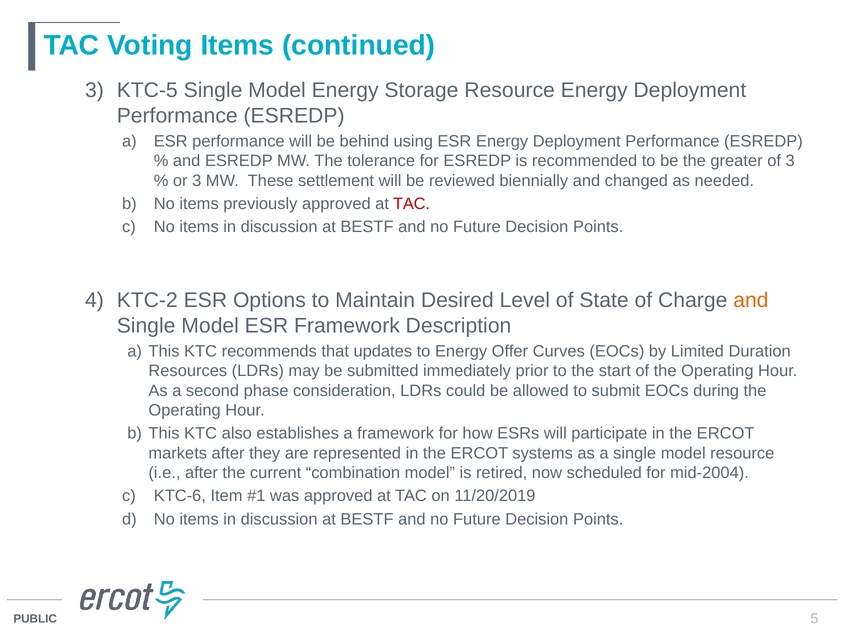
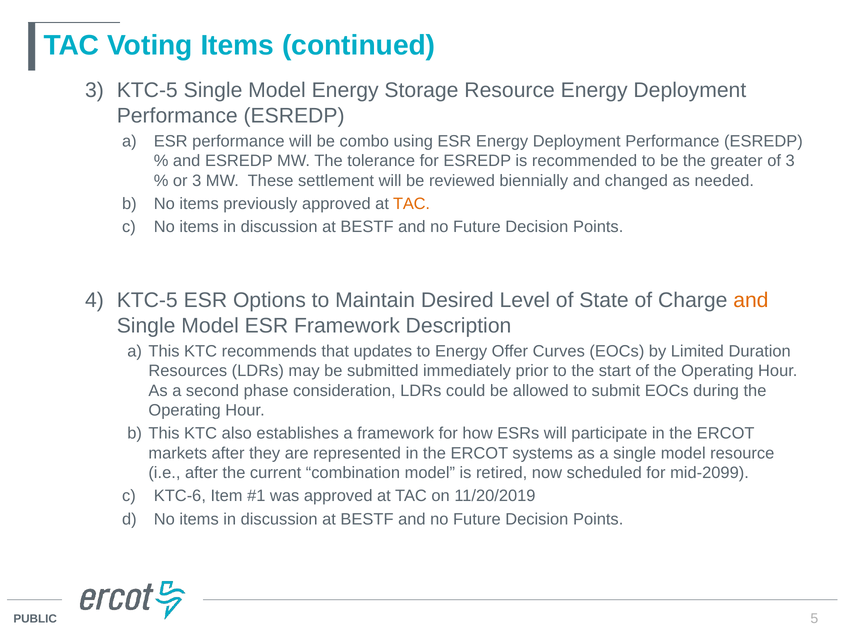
behind: behind -> combo (364, 141)
TAC colour: red -> orange (412, 204)
KTC-2: KTC-2 -> KTC-5 (147, 300)
mid-2004: mid-2004 -> mid-2099 (709, 473)
